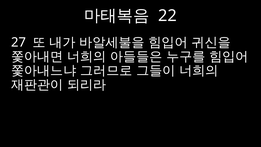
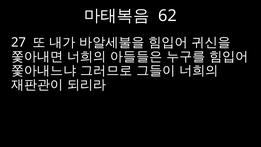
22: 22 -> 62 (168, 16)
